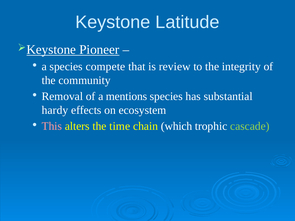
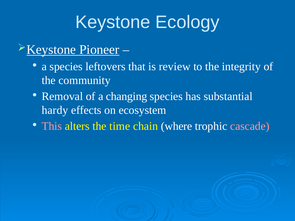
Latitude: Latitude -> Ecology (187, 22)
compete: compete -> leftovers (105, 67)
mentions: mentions -> changing (127, 96)
which: which -> where (177, 126)
cascade colour: light green -> pink (250, 126)
